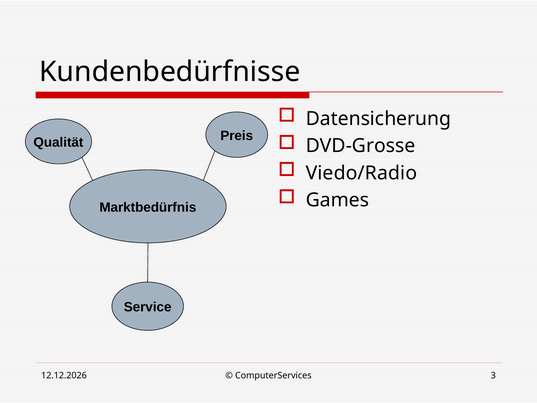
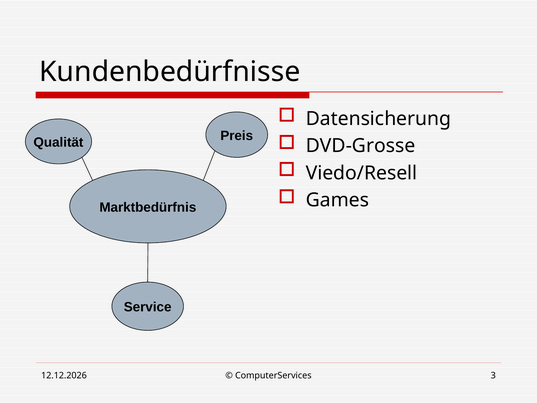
Viedo/Radio: Viedo/Radio -> Viedo/Resell (362, 173)
